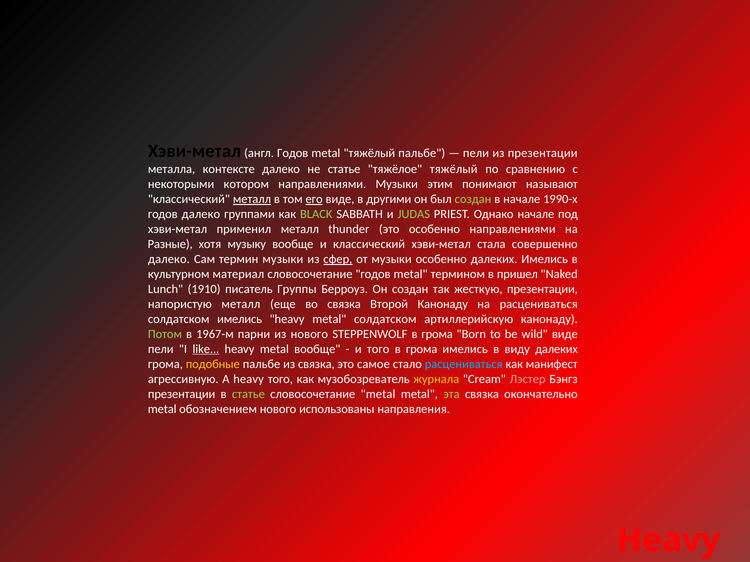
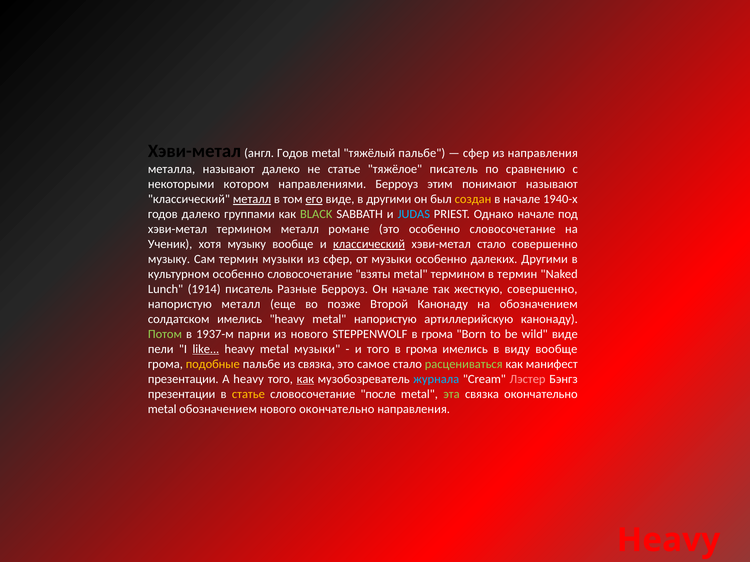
пели: пели -> сфер (476, 153)
из презентации: презентации -> направления (543, 153)
металла контексте: контексте -> называют (229, 169)
тяжёлое тяжёлый: тяжёлый -> писатель (454, 169)
направлениями Музыки: Музыки -> Берроуз (397, 184)
создан colour: light green -> yellow (473, 199)
1990-х: 1990-х -> 1940-х (560, 199)
JUDAS colour: light green -> light blue (414, 214)
хэви-метал применил: применил -> термином (244, 229)
thunder: thunder -> романе (349, 229)
это особенно направлениями: направлениями -> словосочетание (513, 229)
Разные: Разные -> Ученик (170, 244)
классический underline: none -> present (369, 244)
хэви-метал стала: стала -> стало (491, 244)
далеко: далеко -> музыку (169, 259)
сфер underline: present -> none (338, 259)
далеких Имелись: Имелись -> Другими (545, 259)
культурном материал: материал -> особенно (238, 274)
словосочетание годов: годов -> взяты (373, 274)
в пришел: пришел -> термин (517, 274)
1910: 1910 -> 1914 (204, 289)
Группы: Группы -> Разные (297, 289)
Он создан: создан -> начале (410, 289)
жесткую презентации: презентации -> совершенно (542, 289)
во связка: связка -> позже (344, 304)
на расцениваться: расцениваться -> обозначением (539, 304)
metal солдатском: солдатском -> напористую (385, 319)
1967-м: 1967-м -> 1937-м (215, 334)
metal вообще: вообще -> музыки (317, 349)
виду далеких: далеких -> вообще (556, 349)
расцениваться colour: light blue -> light green (464, 364)
агрессивную: агрессивную -> презентации (183, 379)
как underline: none -> present (305, 379)
журнала colour: yellow -> light blue (436, 379)
статье colour: light green -> yellow (248, 394)
словосочетание metal: metal -> после (378, 394)
нового использованы: использованы -> окончательно (337, 409)
